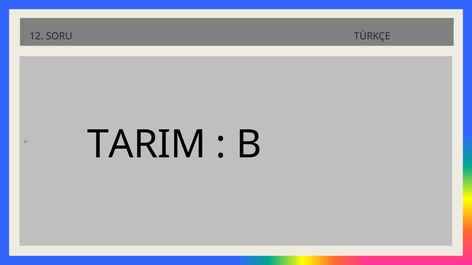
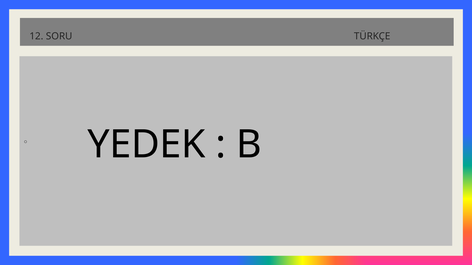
TARIM: TARIM -> YEDEK (147, 145)
